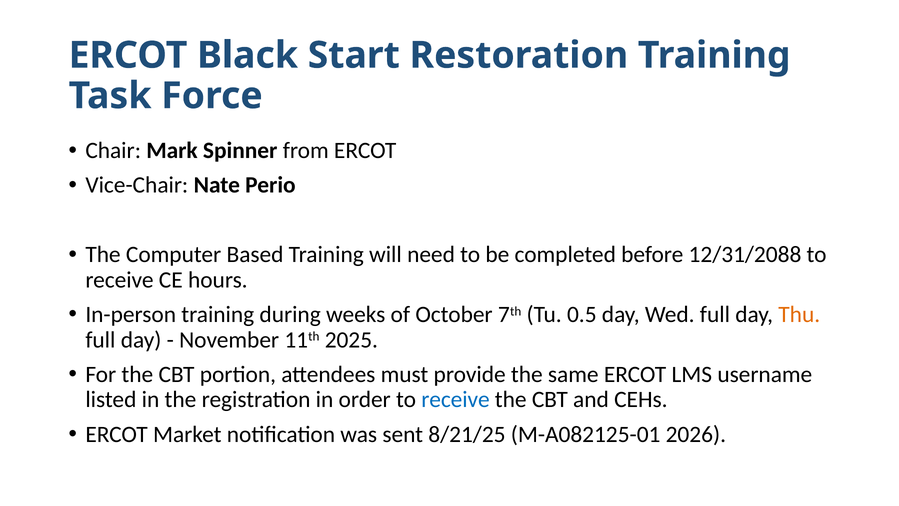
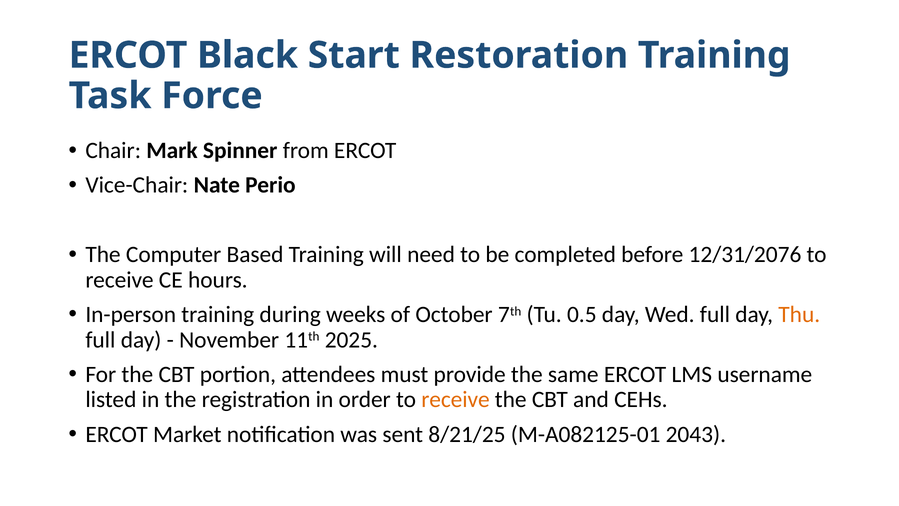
12/31/2088: 12/31/2088 -> 12/31/2076 (745, 254)
receive colour: blue -> orange (455, 400)
2026: 2026 -> 2043 (696, 434)
